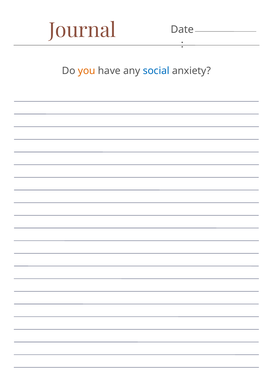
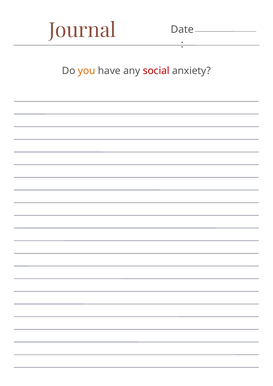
social colour: blue -> red (156, 71)
